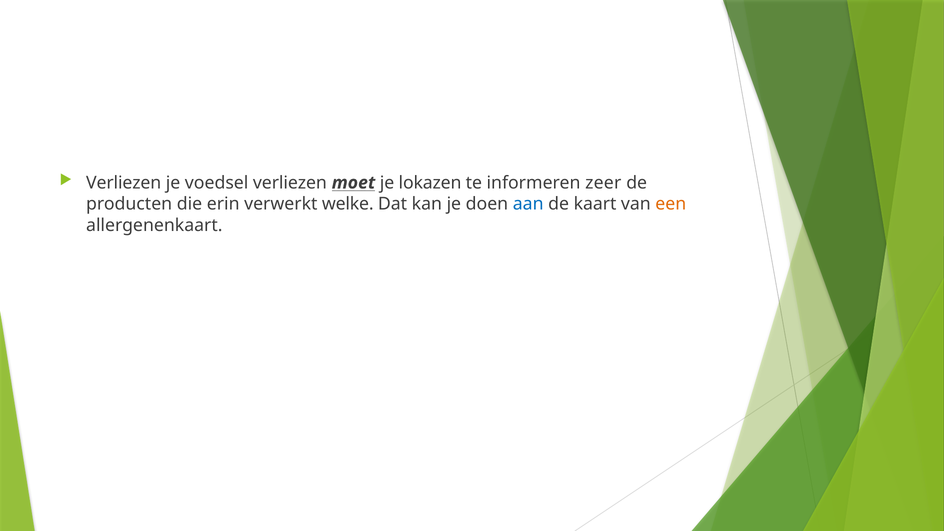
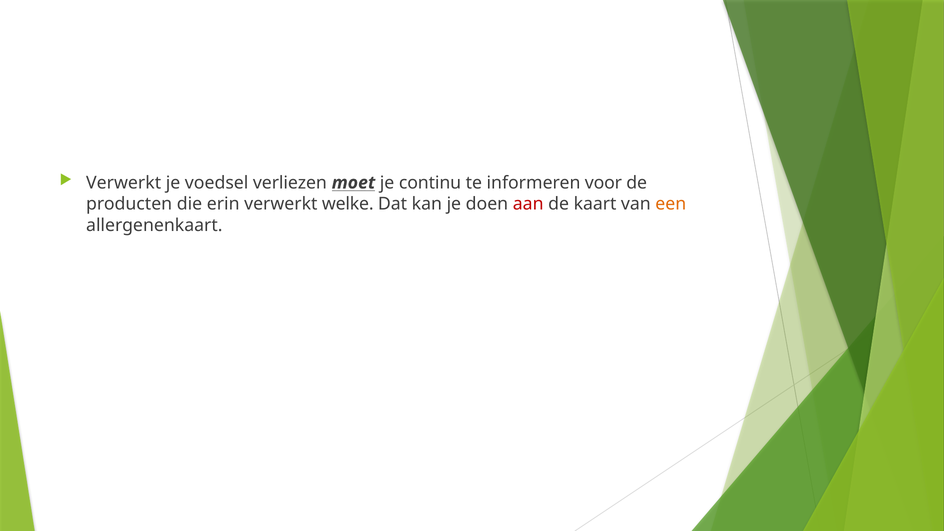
Verliezen: Verliezen -> Verwerkt (124, 183)
lokazen: lokazen -> continu (430, 183)
zeer: zeer -> voor (603, 183)
aan colour: blue -> red (528, 204)
